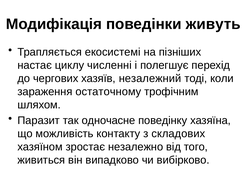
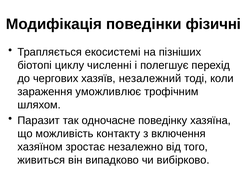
живуть: живуть -> фізичні (213, 24)
настає: настає -> біотопі (35, 65)
остаточному: остаточному -> уможливлює (108, 91)
складових: складових -> включення (178, 133)
